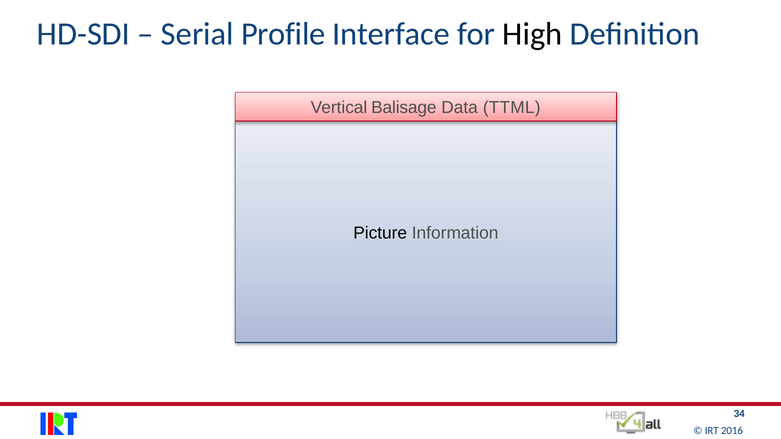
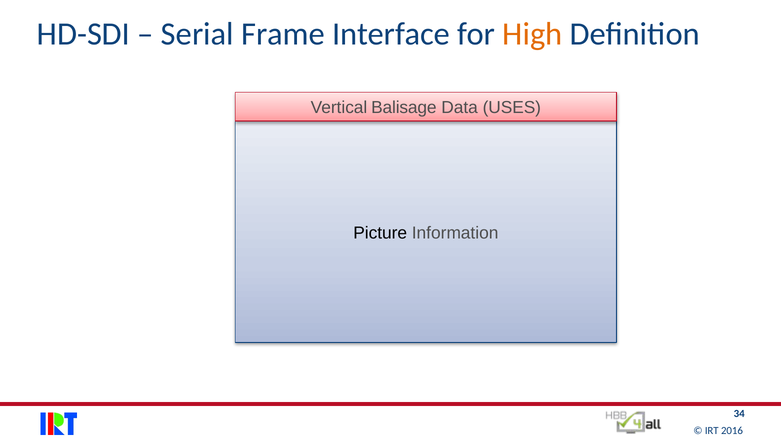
Profile: Profile -> Frame (283, 34)
High colour: black -> orange (532, 34)
TTML: TTML -> USES (512, 108)
